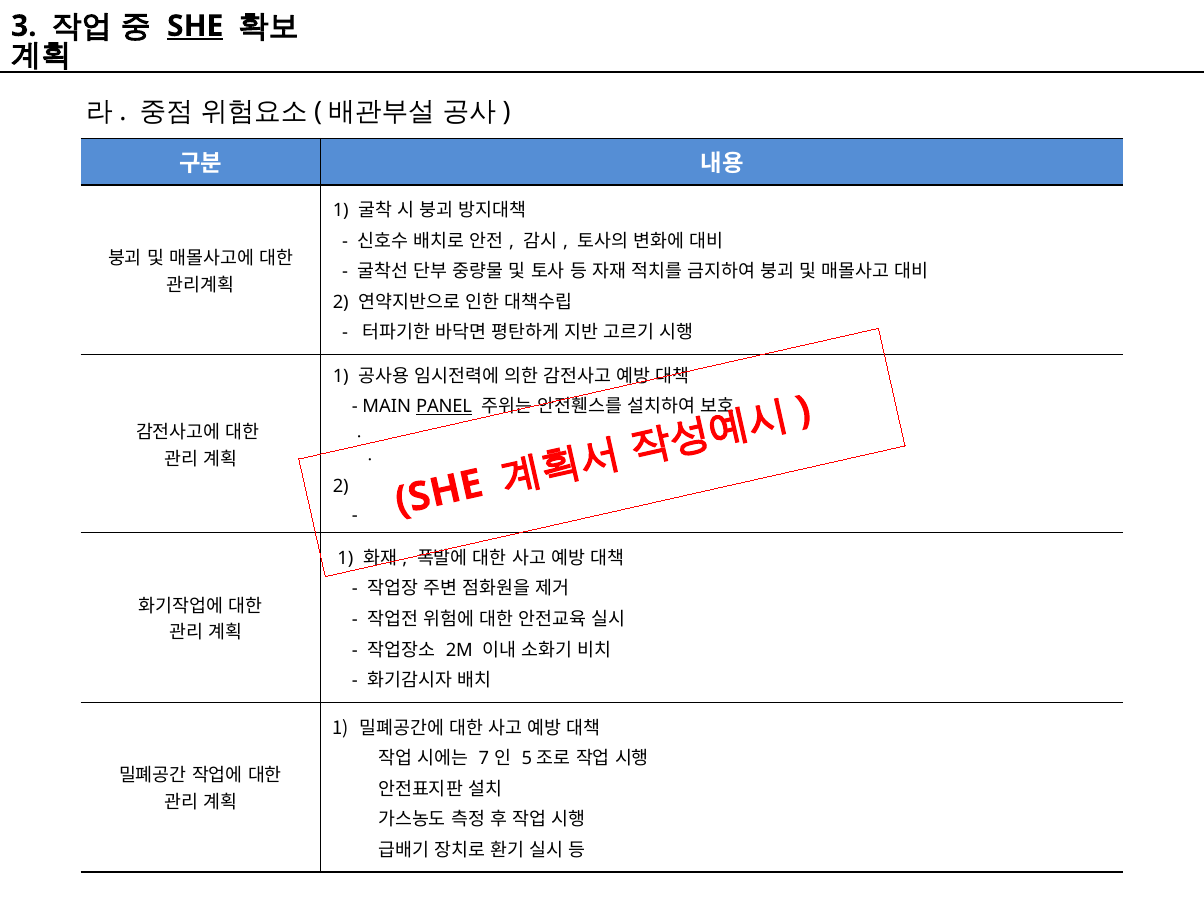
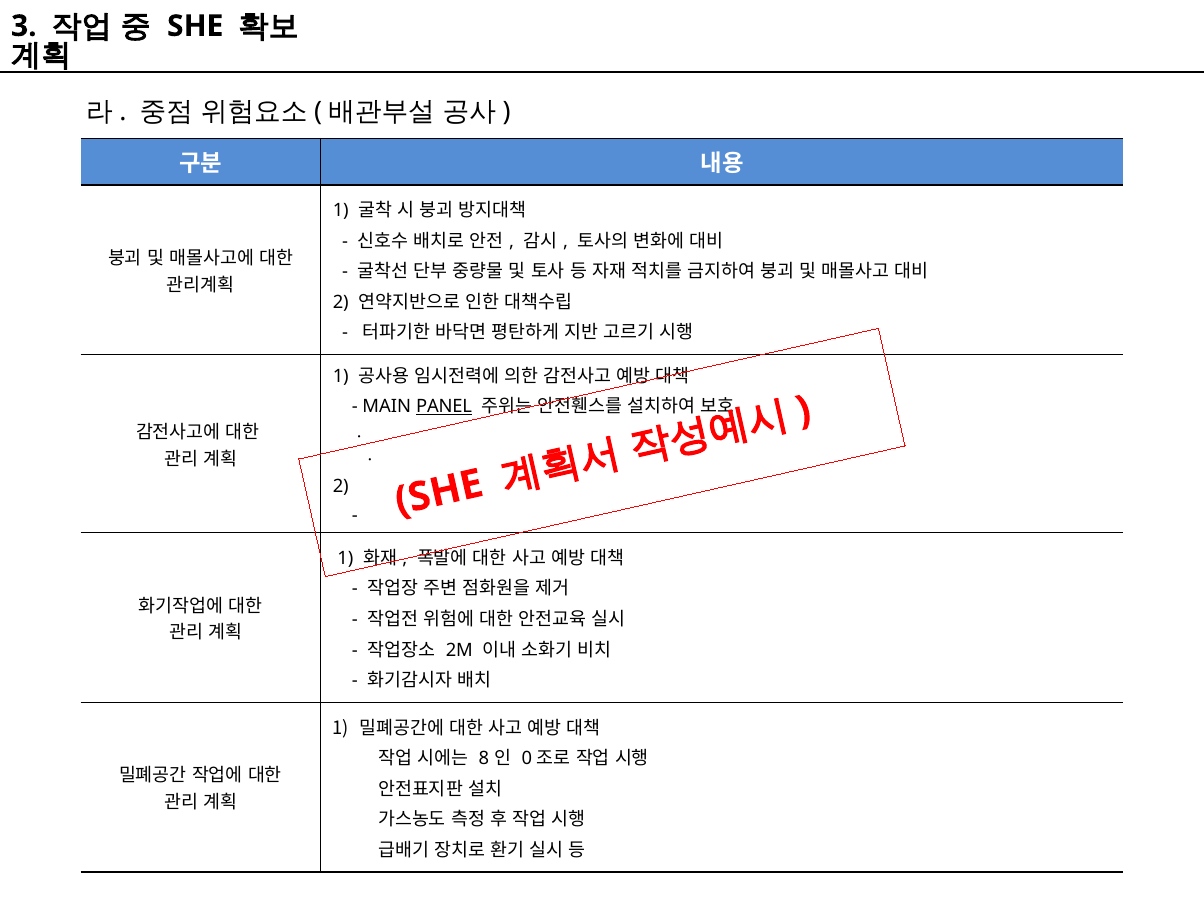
SHE underline: present -> none (195, 26)
7: 7 -> 8 (484, 759)
5: 5 -> 0 (527, 759)
